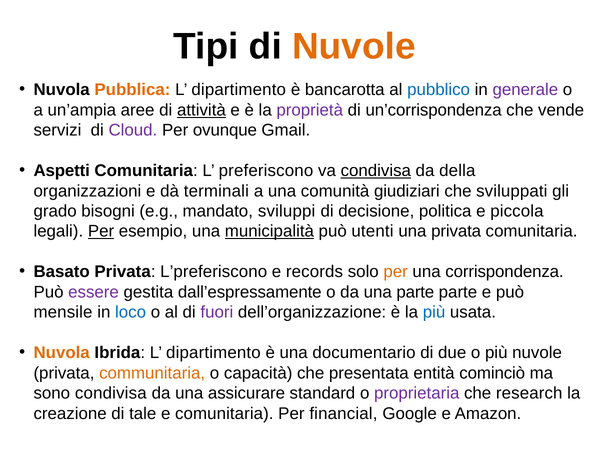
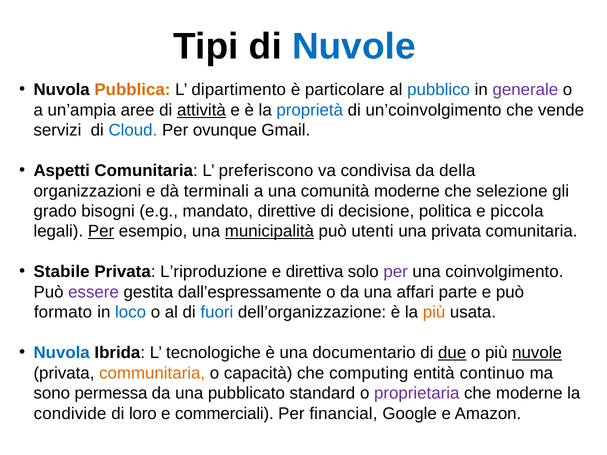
Nuvole colour: orange -> blue (354, 46)
bancarotta: bancarotta -> particolare (345, 90)
proprietà colour: purple -> blue (310, 110)
un’corrispondenza: un’corrispondenza -> un’coinvolgimento (434, 110)
Cloud colour: purple -> blue (133, 130)
condivisa underline: present -> none (376, 171)
comunità giudiziari: giudiziari -> moderne (407, 191)
sviluppati: sviluppati -> selezione (512, 191)
sviluppi: sviluppi -> direttive (287, 211)
Basato: Basato -> Stabile (62, 272)
L’preferiscono: L’preferiscono -> L’riproduzione (214, 272)
records: records -> direttiva (315, 272)
per colour: orange -> purple (396, 272)
corrispondenza: corrispondenza -> coinvolgimento (504, 272)
una parte: parte -> affari (415, 292)
mensile: mensile -> formato (63, 313)
fuori colour: purple -> blue (217, 313)
più colour: blue -> orange (434, 313)
Nuvola colour: orange -> blue (62, 353)
Ibrida L dipartimento: dipartimento -> tecnologiche (213, 353)
due underline: none -> present (452, 353)
nuvole underline: none -> present (537, 353)
presentata: presentata -> computing (369, 373)
cominciò: cominciò -> continuo (492, 373)
sono condivisa: condivisa -> permessa (111, 393)
assicurare: assicurare -> pubblicato (246, 393)
che research: research -> moderne (529, 393)
creazione: creazione -> condivide (70, 414)
tale: tale -> loro (143, 414)
e comunitaria: comunitaria -> commerciali (224, 414)
